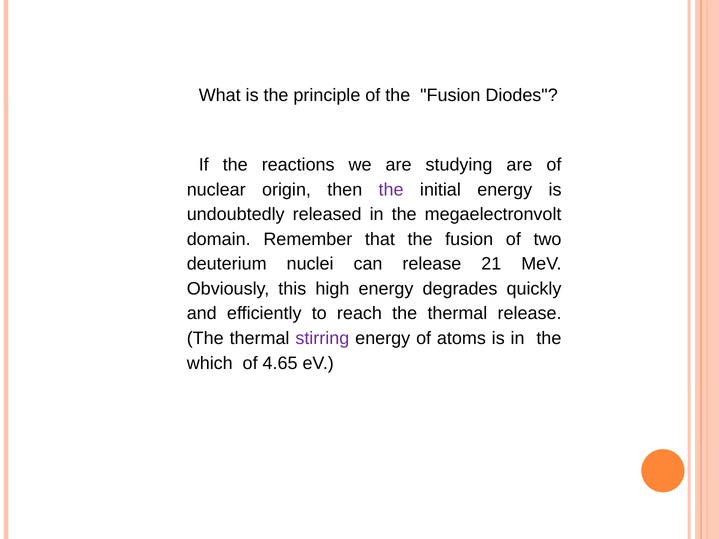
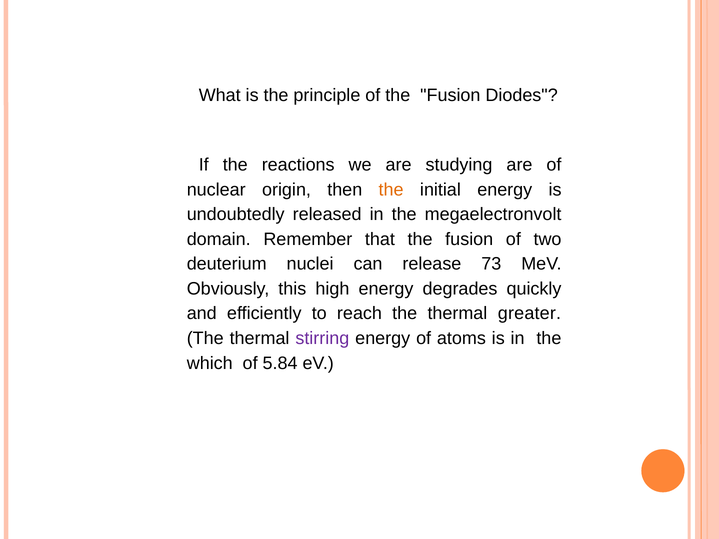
the colour: purple -> orange (391, 190)
21: 21 -> 73 (491, 264)
thermal release: release -> greater (529, 314)
4.65: 4.65 -> 5.84 (280, 363)
